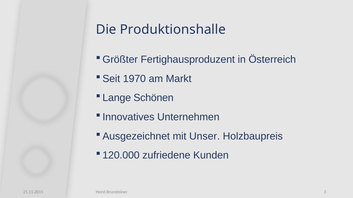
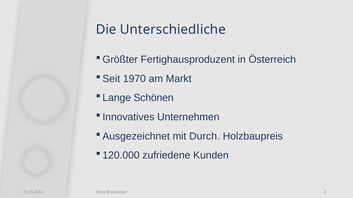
Produktionshalle: Produktionshalle -> Unterschiedliche (173, 30)
Unser: Unser -> Durch (205, 137)
